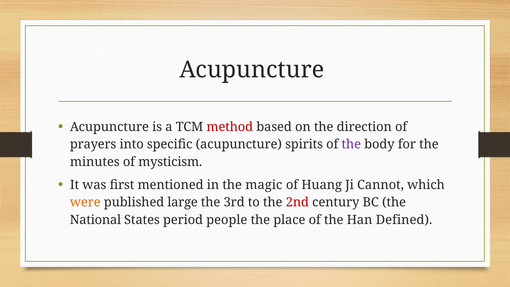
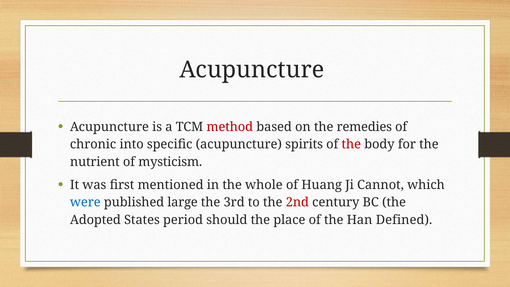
direction: direction -> remedies (364, 127)
prayers: prayers -> chronic (93, 144)
the colour: purple -> red (351, 144)
minutes: minutes -> nutrient (95, 162)
magic: magic -> whole (264, 185)
were colour: orange -> blue (85, 202)
National: National -> Adopted (95, 220)
people: people -> should (227, 220)
